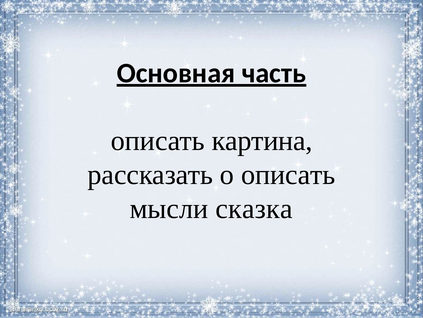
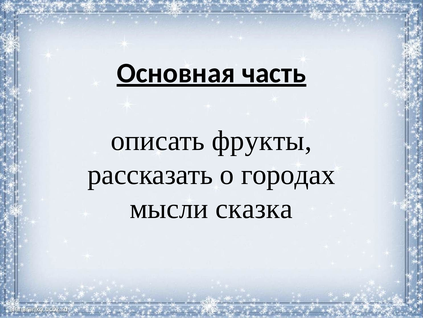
картина: картина -> фрукты (262, 141)
о описать: описать -> городах (288, 175)
